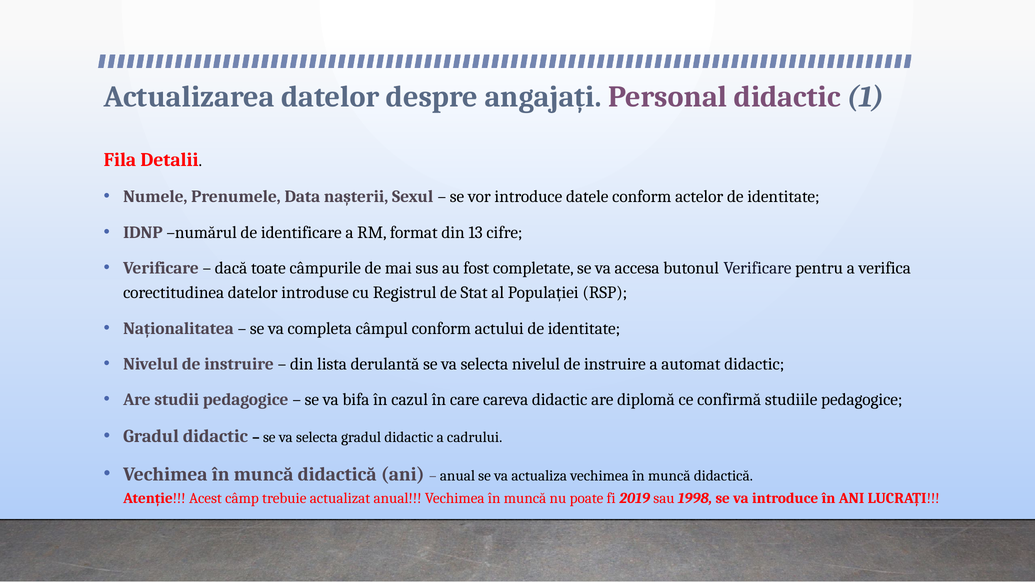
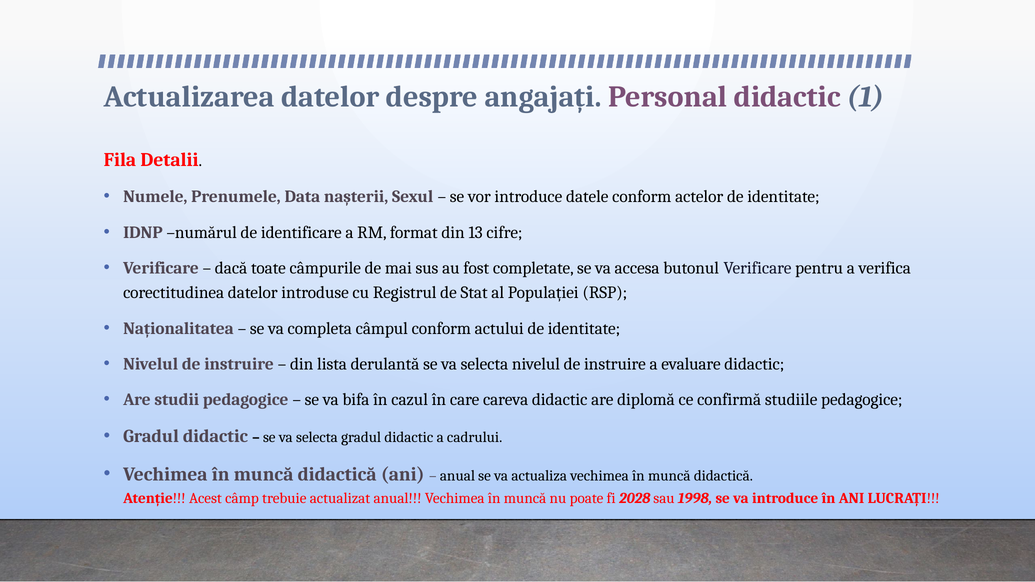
automat: automat -> evaluare (691, 364)
2019: 2019 -> 2028 (635, 498)
